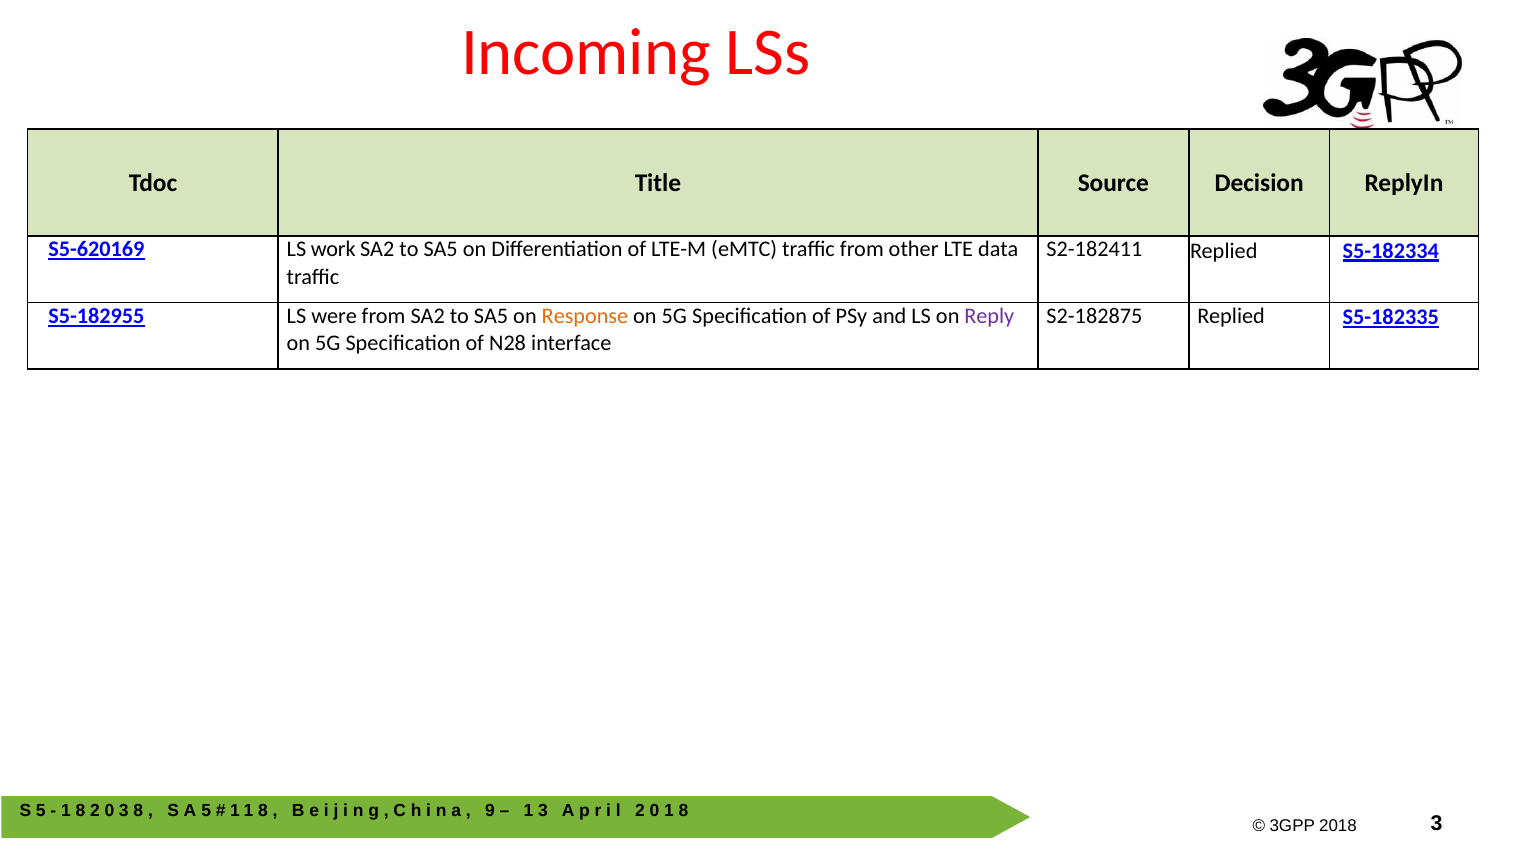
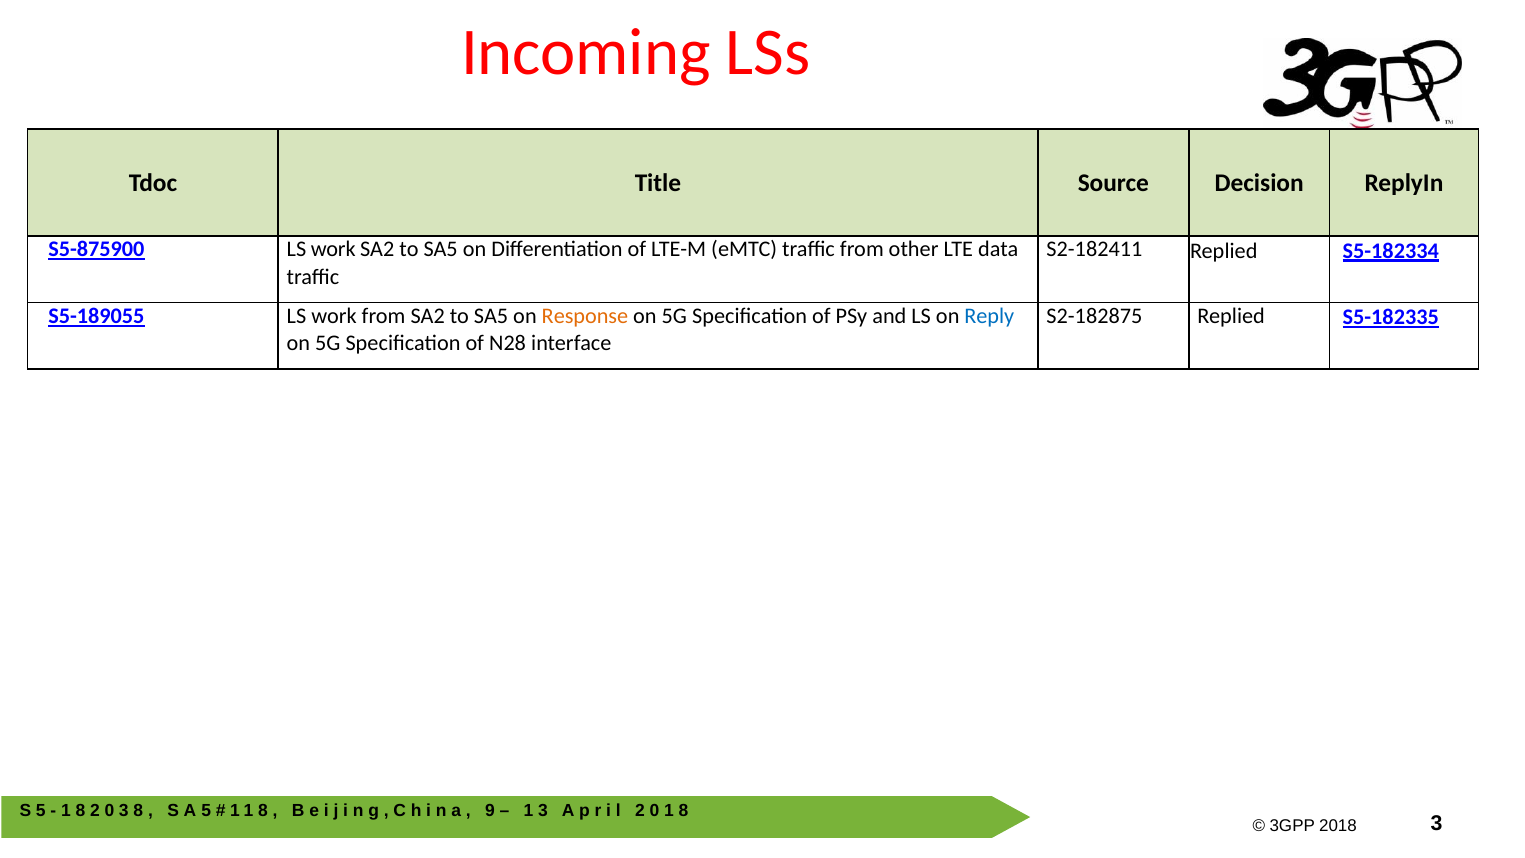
S5-620169: S5-620169 -> S5-875900 (96, 250)
S5-182955: S5-182955 -> S5-189055 (96, 316)
were: were -> work (334, 316)
Reply colour: purple -> blue (989, 316)
